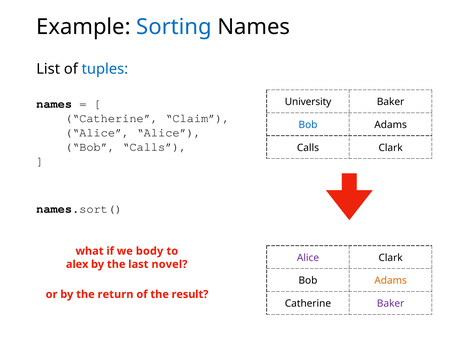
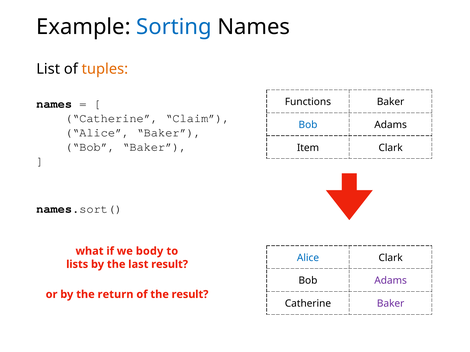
tuples colour: blue -> orange (105, 69)
University: University -> Functions (308, 102)
Alice Alice: Alice -> Baker (169, 133)
Bob Calls: Calls -> Baker (154, 147)
Calls: Calls -> Item (308, 148)
Alice colour: purple -> blue (308, 258)
alex: alex -> lists (77, 265)
last novel: novel -> result (170, 265)
Adams colour: orange -> purple (391, 281)
